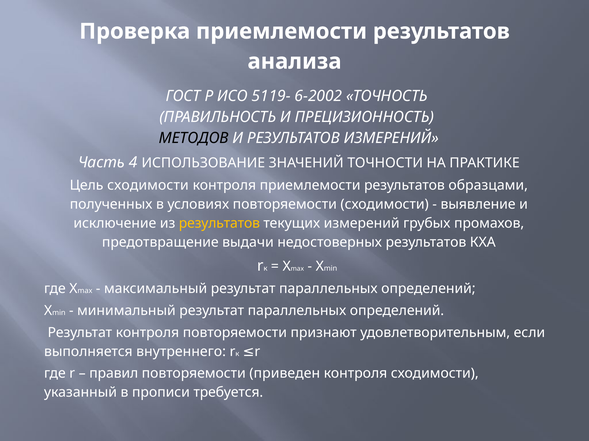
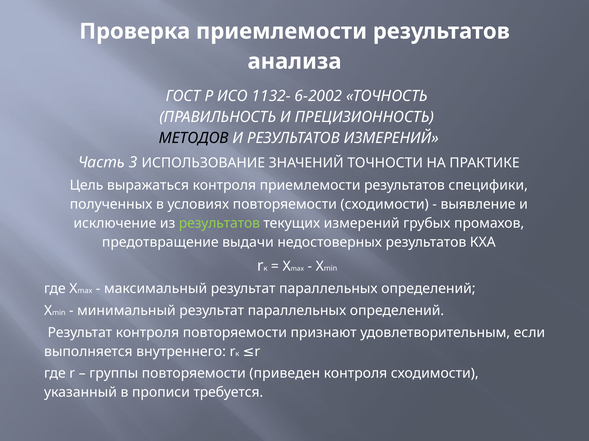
5119-: 5119- -> 1132- (271, 96)
4: 4 -> 3 (133, 163)
Цель сходимости: сходимости -> выражаться (148, 186)
образцами: образцами -> специфики (488, 186)
результатов colour: yellow -> light green (219, 224)
правил: правил -> группы (114, 374)
